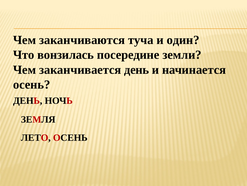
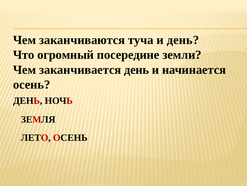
и один: один -> день (183, 40)
вонзилась: вонзилась -> огромный (66, 55)
